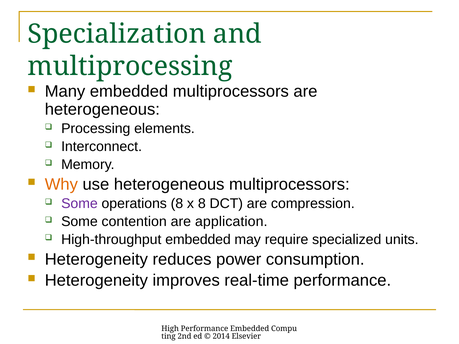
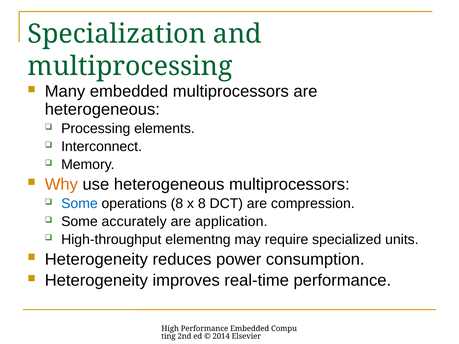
Some colour: purple -> blue (79, 204)
contention: contention -> accurately (134, 222)
High-throughput embedded: embedded -> elementng (198, 240)
